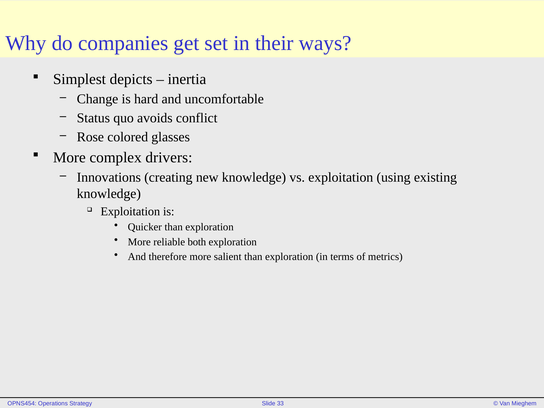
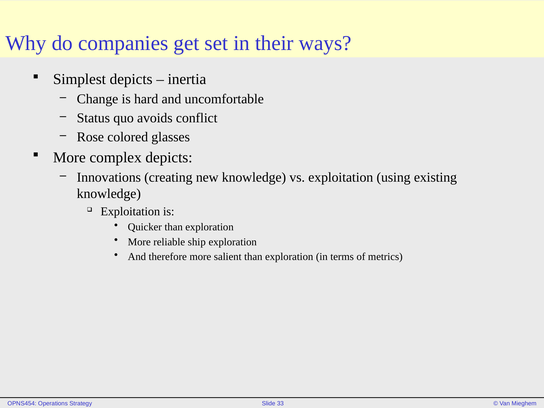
complex drivers: drivers -> depicts (169, 158)
both: both -> ship (197, 242)
